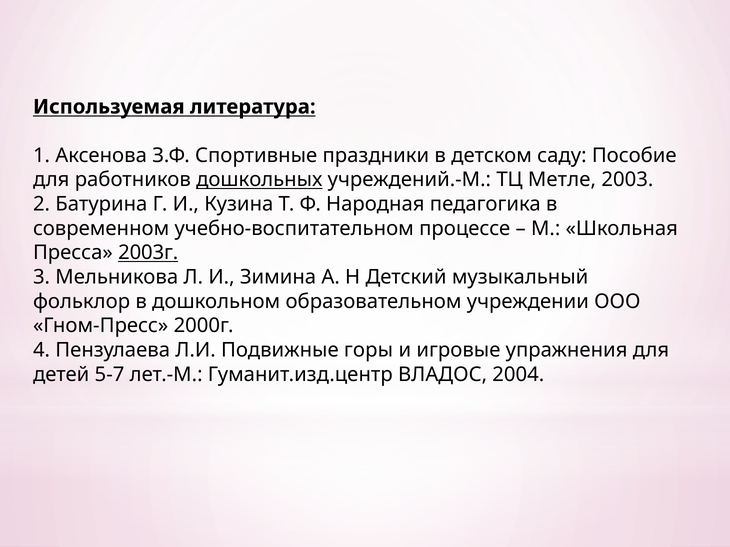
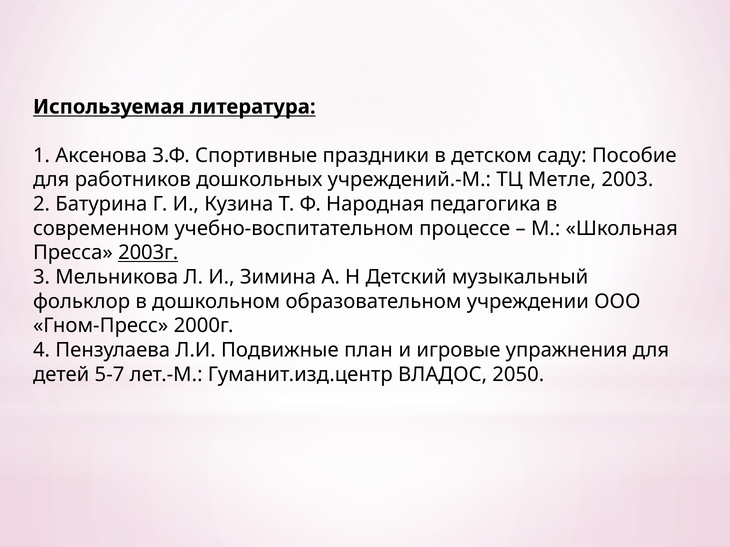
дошкольных underline: present -> none (259, 180)
горы: горы -> план (369, 350)
2004: 2004 -> 2050 (518, 375)
